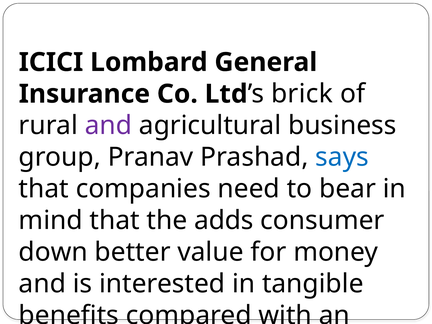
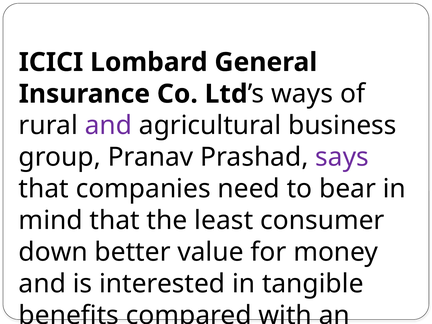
brick: brick -> ways (302, 94)
says colour: blue -> purple (342, 157)
adds: adds -> least (224, 221)
